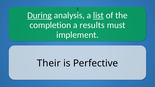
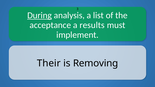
list underline: present -> none (98, 15)
completion: completion -> acceptance (50, 25)
Perfective: Perfective -> Removing (96, 63)
